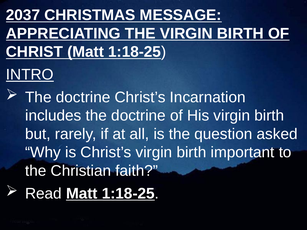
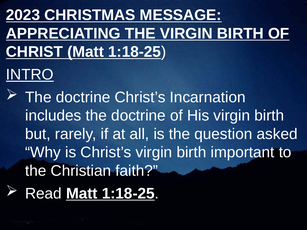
2037: 2037 -> 2023 (23, 15)
